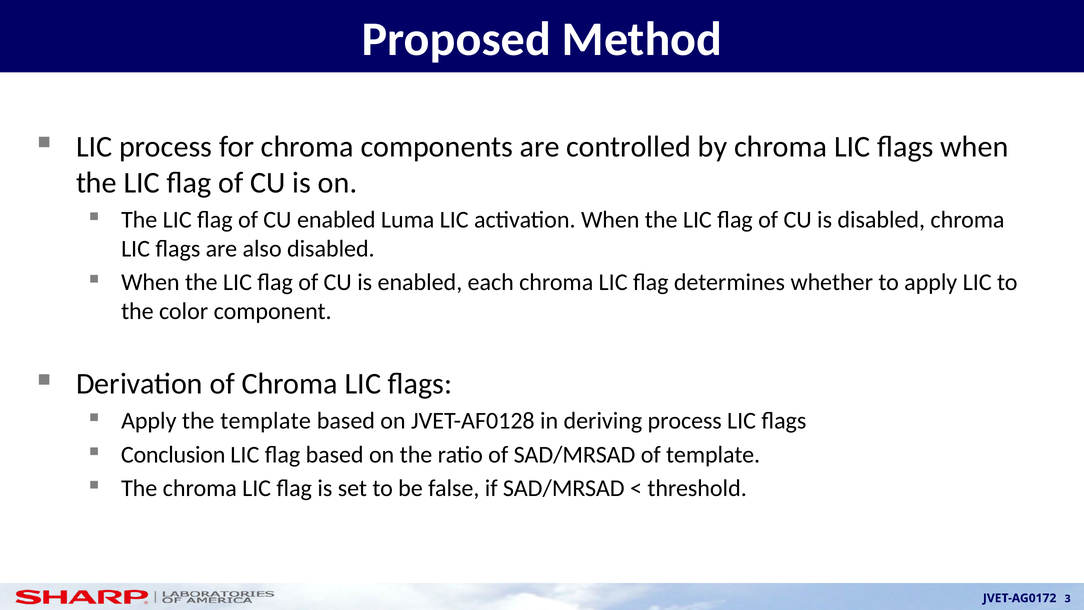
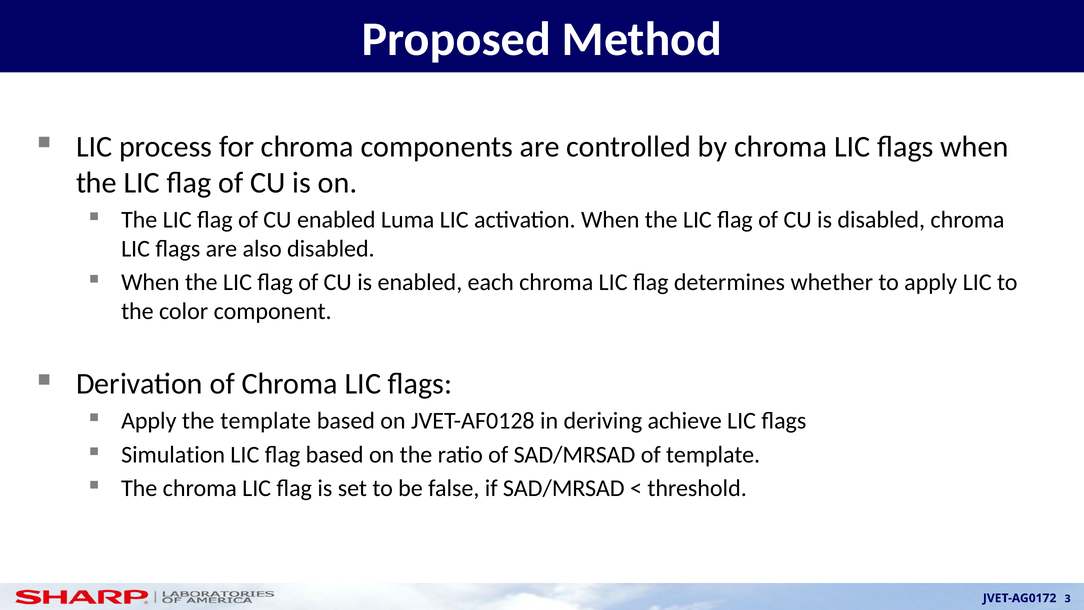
deriving process: process -> achieve (685, 421)
Conclusion: Conclusion -> Simulation (173, 454)
